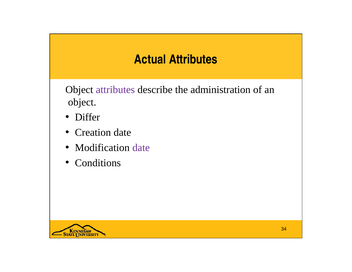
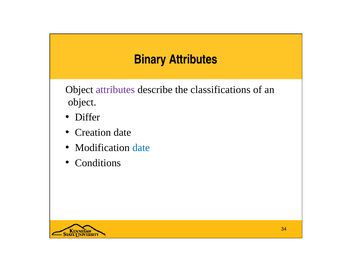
Actual: Actual -> Binary (150, 59)
administration: administration -> classifications (220, 90)
date colour: purple -> blue (141, 148)
